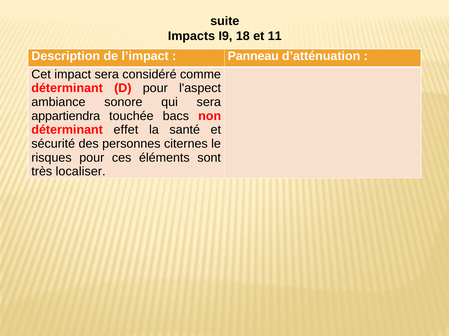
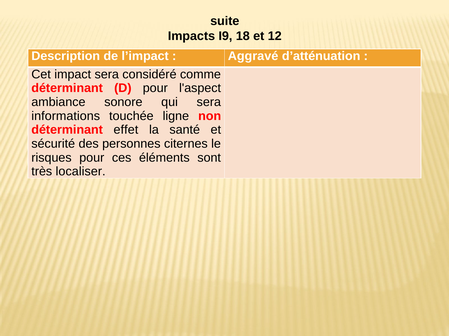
11: 11 -> 12 (275, 36)
Panneau: Panneau -> Aggravé (253, 56)
appartiendra: appartiendra -> informations (66, 116)
bacs: bacs -> ligne (176, 116)
